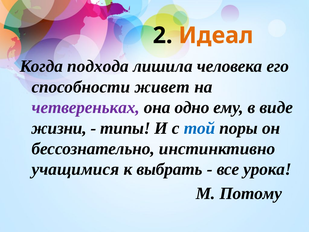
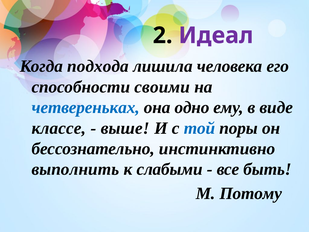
Идеал colour: orange -> purple (216, 35)
живет: живет -> своими (162, 87)
четвереньках colour: purple -> blue (86, 107)
жизни: жизни -> классе (59, 128)
типы: типы -> выше (125, 128)
учащимися: учащимися -> выполнить (75, 169)
выбрать: выбрать -> слабыми (170, 169)
урока: урока -> быть (268, 169)
